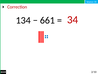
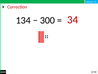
661: 661 -> 300 (47, 20)
